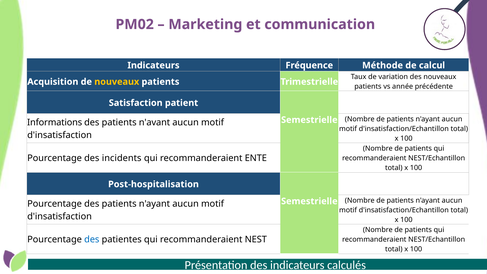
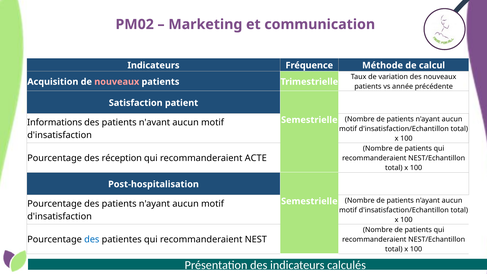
nouveaux colour: yellow -> pink (117, 82)
incidents: incidents -> réception (122, 158)
ENTE: ENTE -> ACTE (256, 158)
